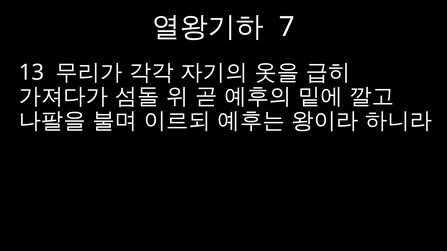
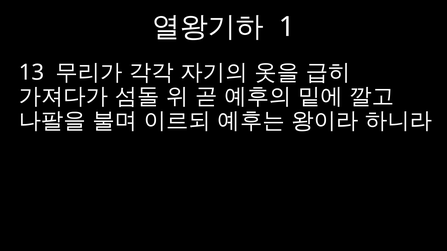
7: 7 -> 1 (287, 27)
